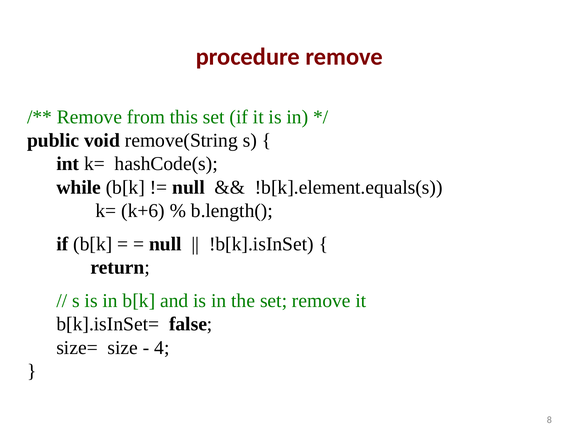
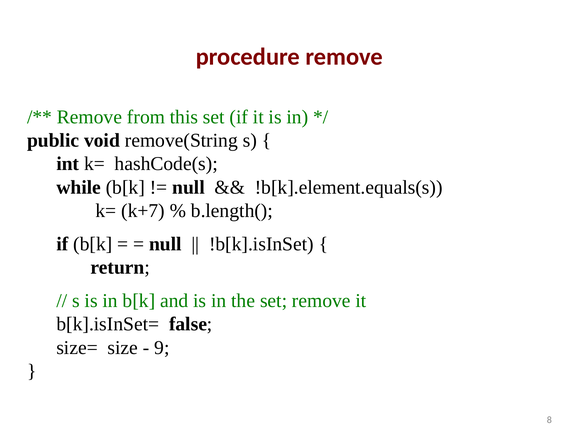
k+6: k+6 -> k+7 (143, 211)
4: 4 -> 9 (162, 348)
